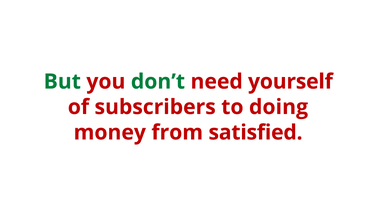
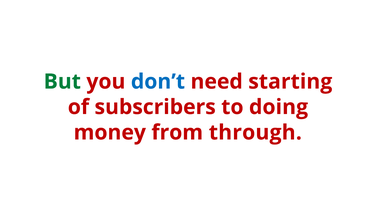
don’t colour: green -> blue (158, 81)
yourself: yourself -> starting (290, 81)
satisfied: satisfied -> through (255, 132)
